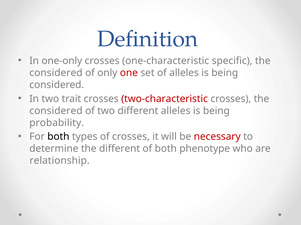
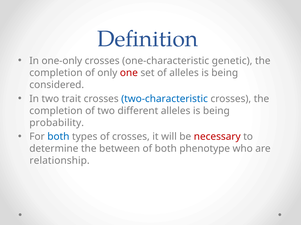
specific: specific -> genetic (232, 61)
considered: considered -> completion (56, 73)
two-characteristic colour: red -> blue (165, 99)
considered: considered -> completion (56, 111)
both colour: black -> blue (58, 137)
the different: different -> between (120, 149)
